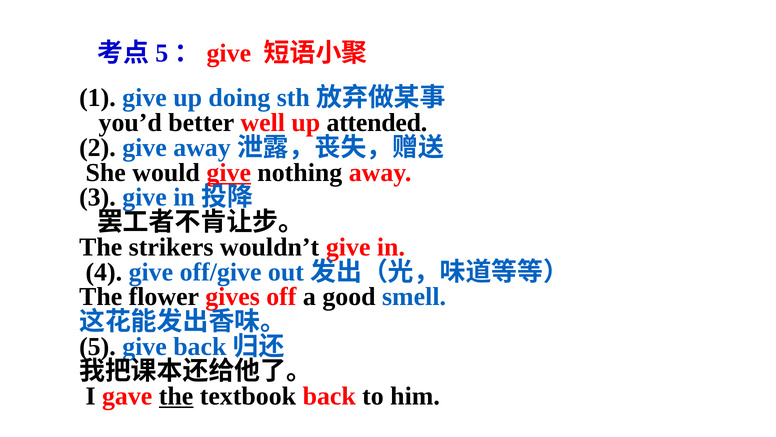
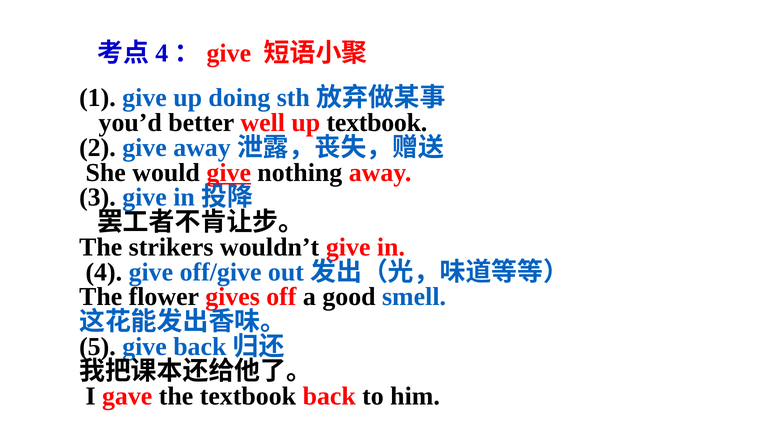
5: 5 -> 4 (162, 53)
up attended: attended -> textbook (377, 123)
the underline: present -> none (176, 396)
